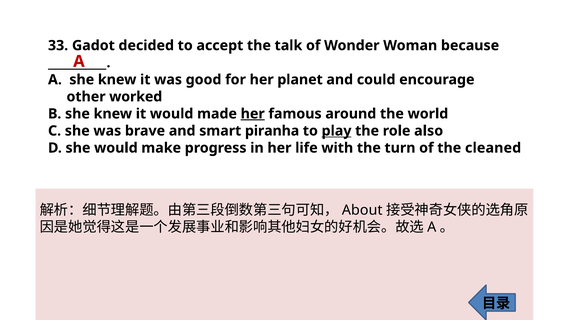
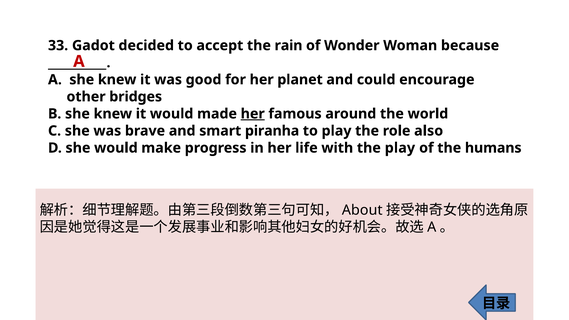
talk: talk -> rain (289, 46)
worked: worked -> bridges (136, 97)
play underline: present -> none (337, 131)
the turn: turn -> play (400, 148)
cleaned: cleaned -> humans (493, 148)
